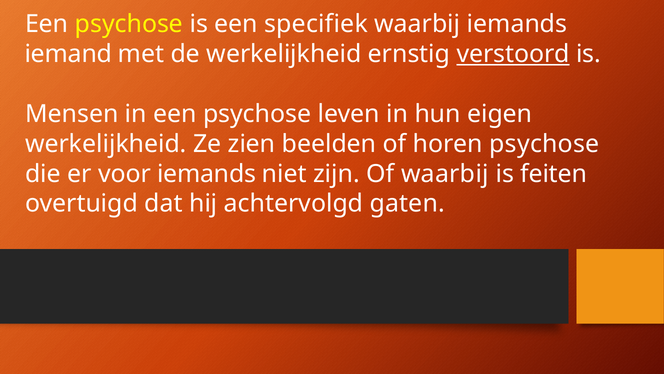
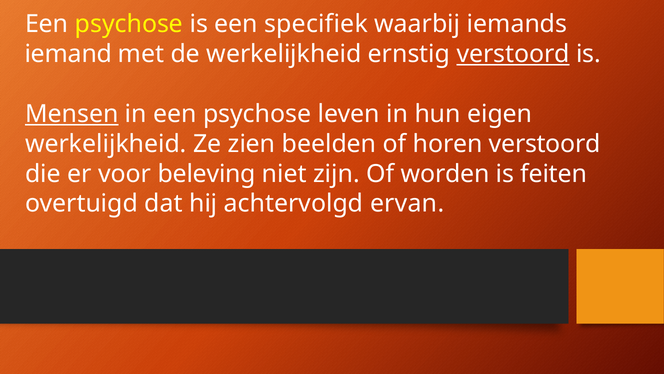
Mensen underline: none -> present (72, 114)
horen psychose: psychose -> verstoord (545, 144)
voor iemands: iemands -> beleving (207, 174)
Of waarbij: waarbij -> worden (445, 174)
gaten: gaten -> ervan (407, 203)
